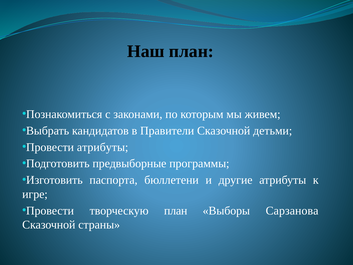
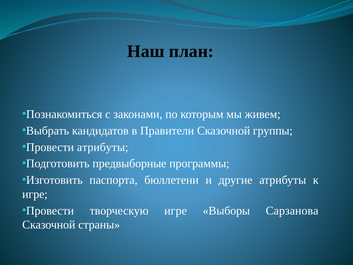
детьми: детьми -> группы (273, 131)
творческую план: план -> игре (176, 211)
